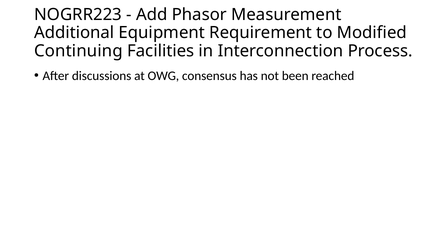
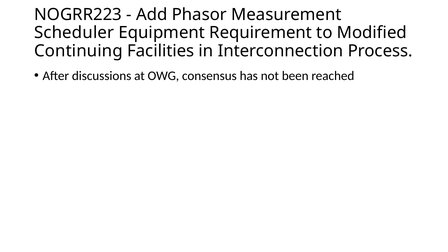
Additional: Additional -> Scheduler (74, 33)
